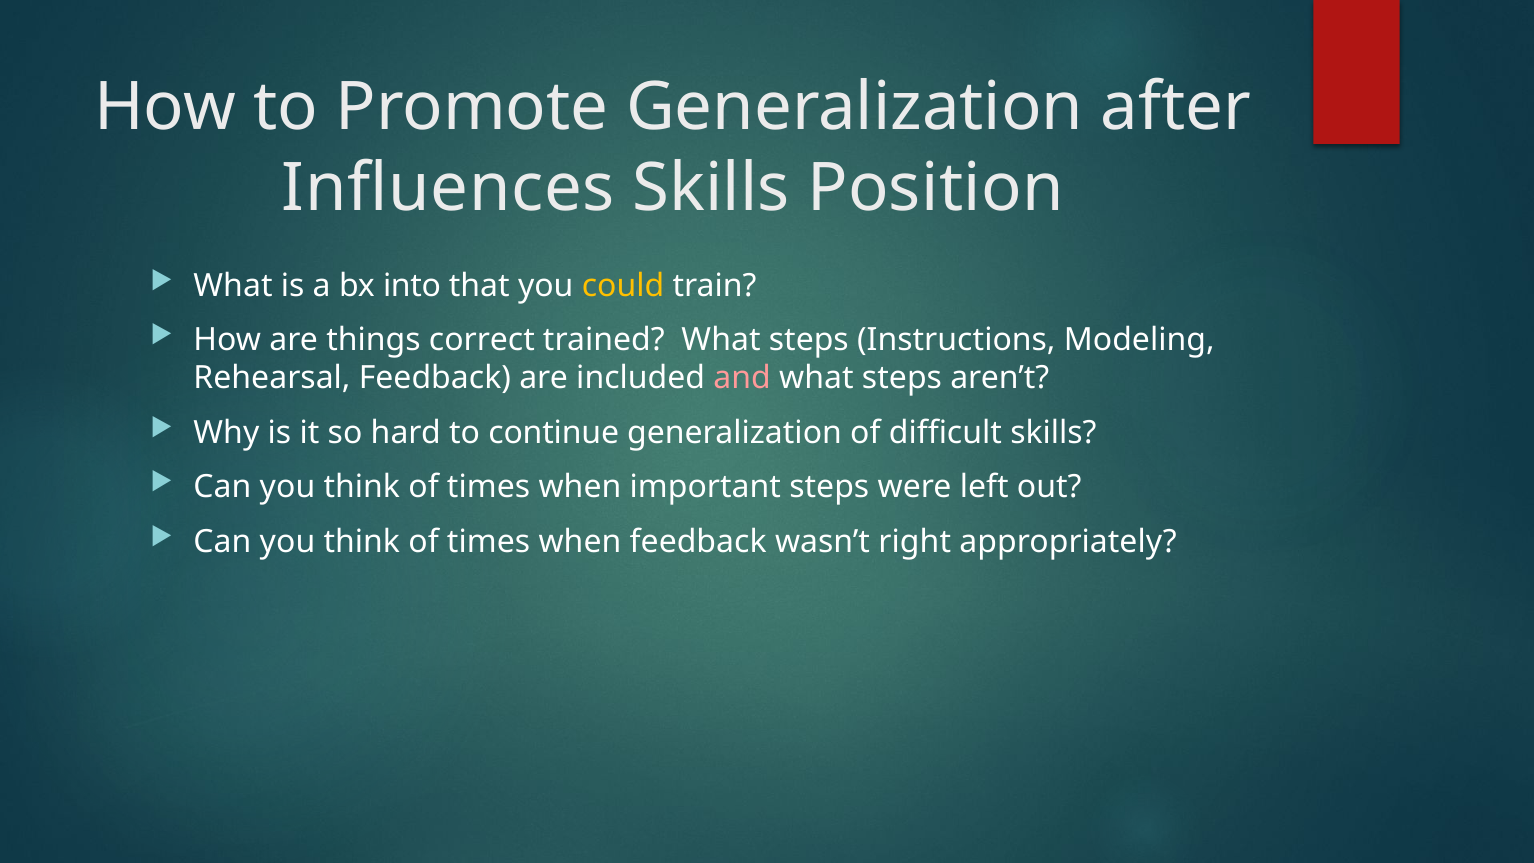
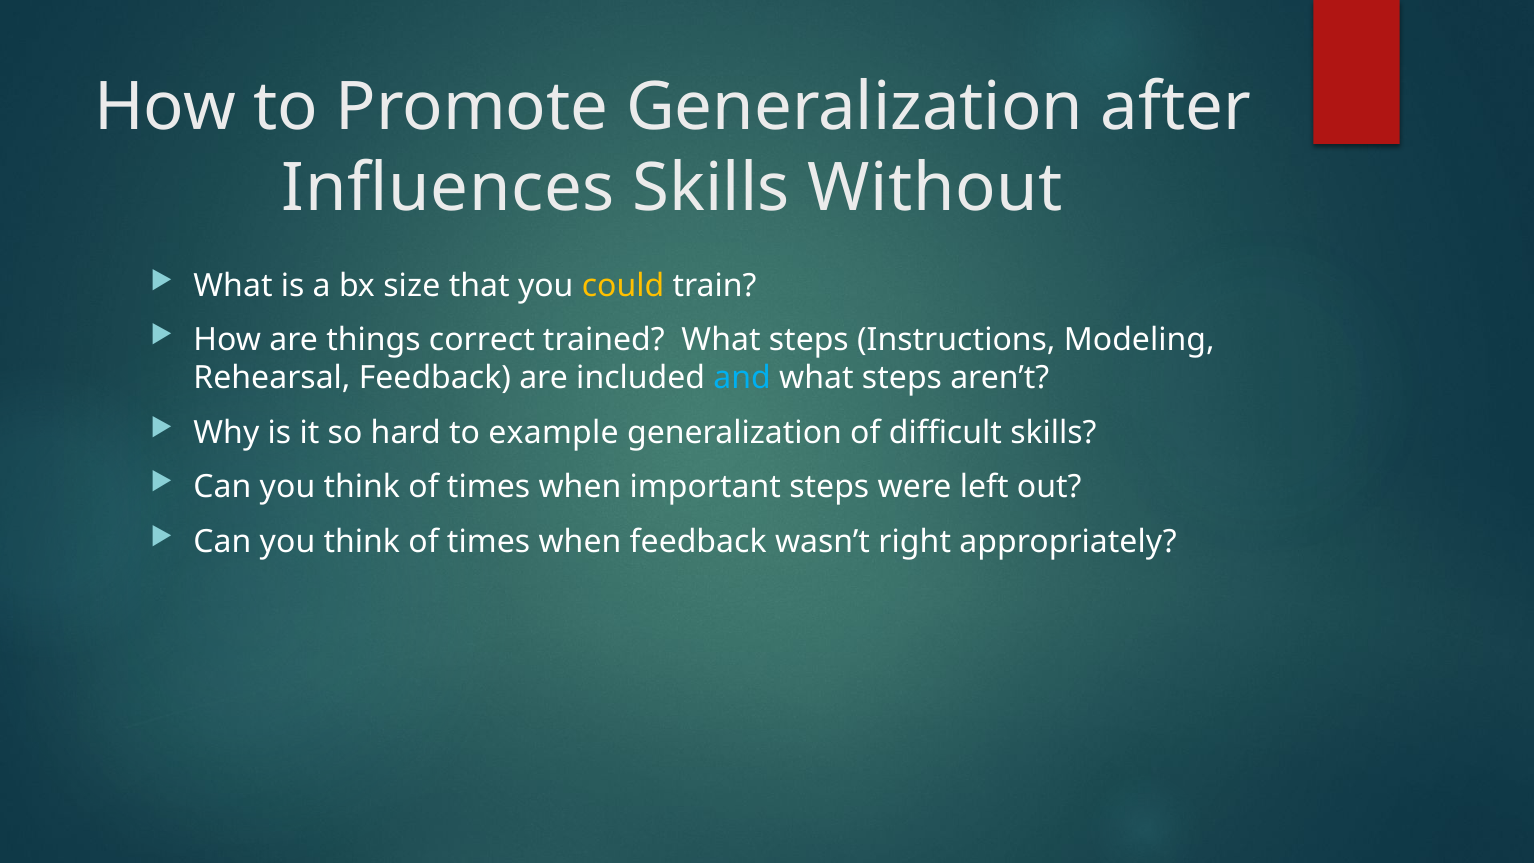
Position: Position -> Without (935, 188)
into: into -> size (412, 286)
and colour: pink -> light blue (742, 378)
continue: continue -> example (553, 433)
